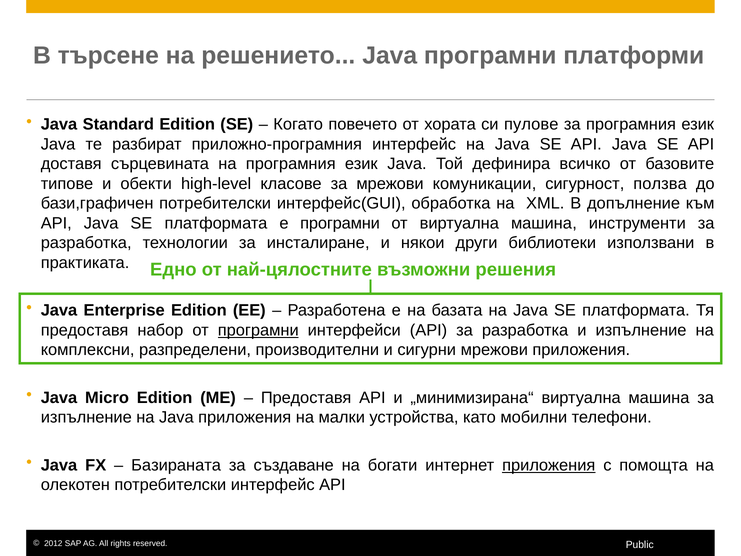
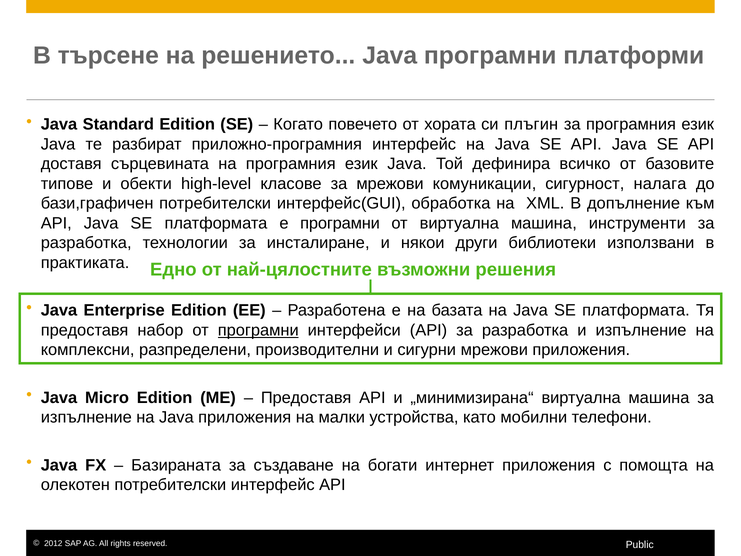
пулове: пулове -> плъгин (531, 124)
ползва: ползва -> налага (660, 184)
приложения underline: present -> none (549, 465)
